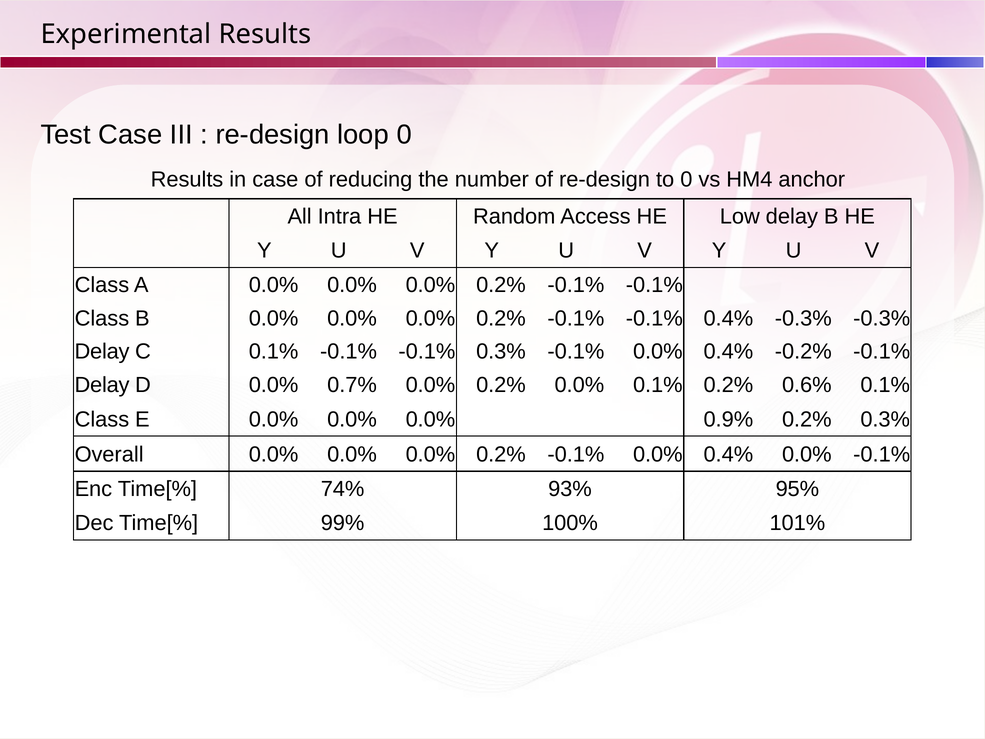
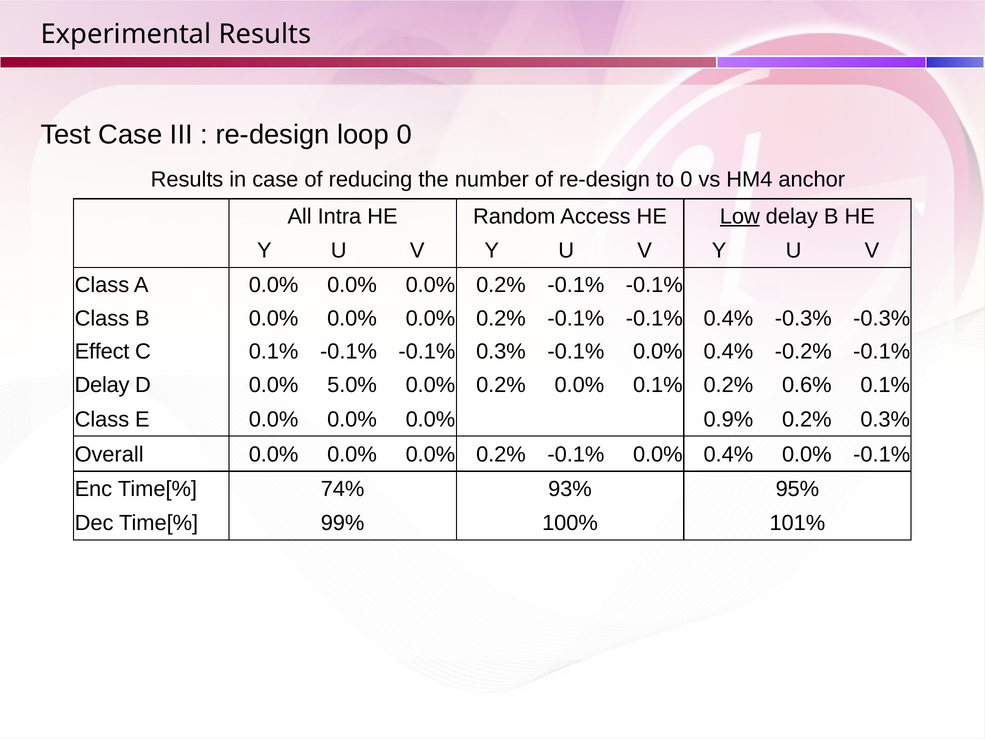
Low underline: none -> present (740, 216)
Delay: Delay -> Effect (102, 352)
0.7%: 0.7% -> 5.0% (352, 385)
